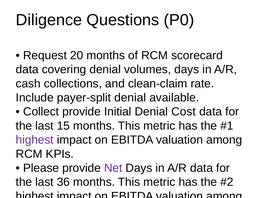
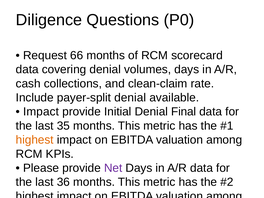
20: 20 -> 66 (77, 55)
Collect: Collect -> Impact (41, 112)
Denial Cost: Cost -> Final (184, 112)
15: 15 -> 35 (63, 126)
highest colour: purple -> orange (35, 140)
